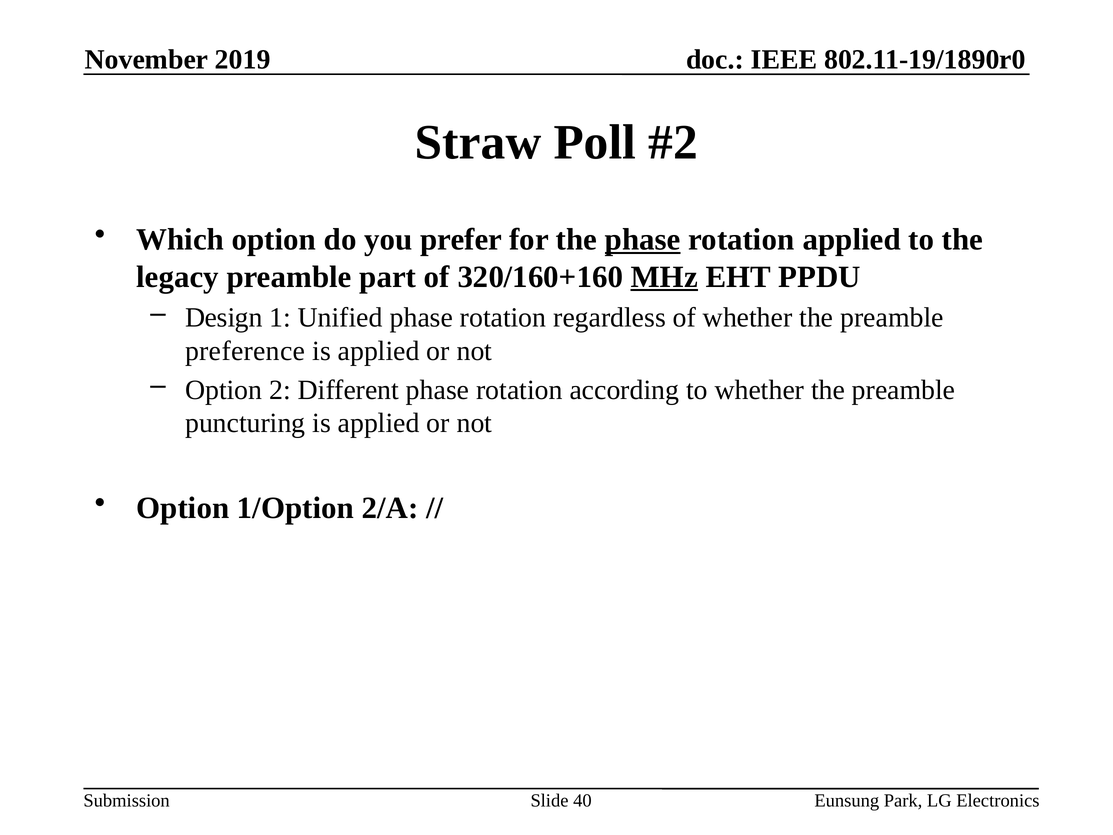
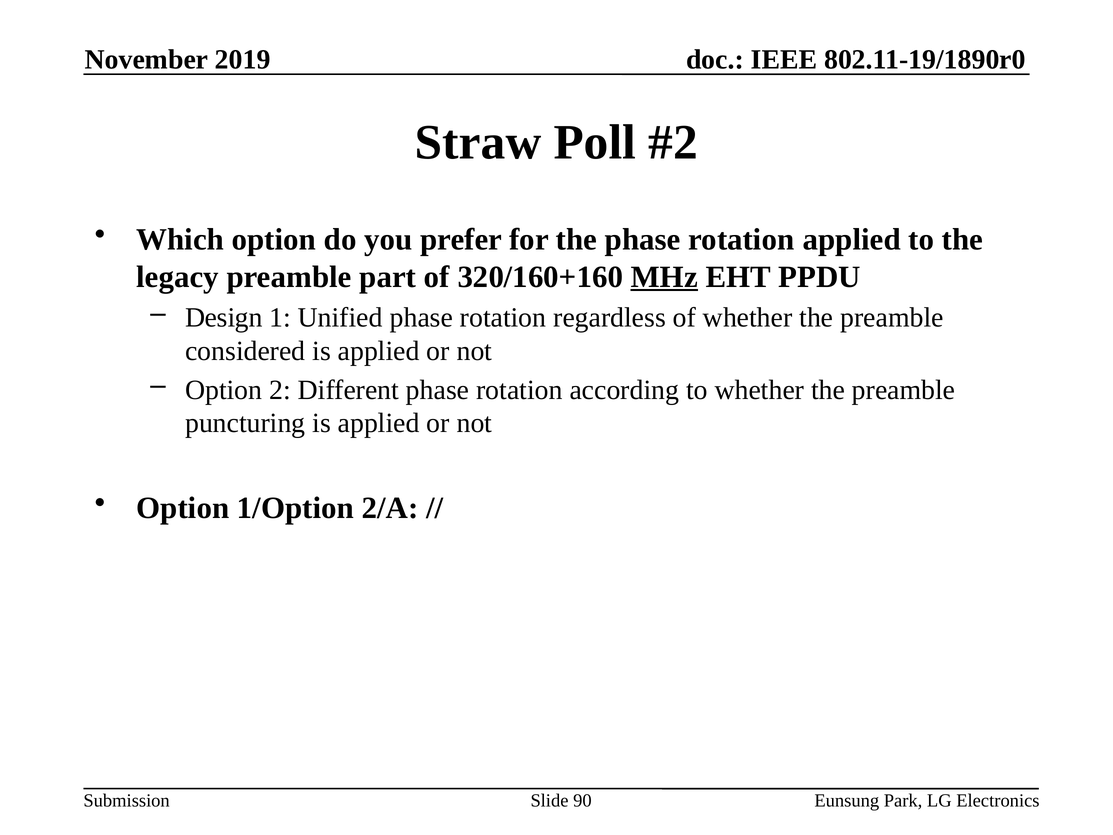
phase underline: present -> none (643, 240)
preference: preference -> considered (245, 351)
40: 40 -> 90 (582, 801)
